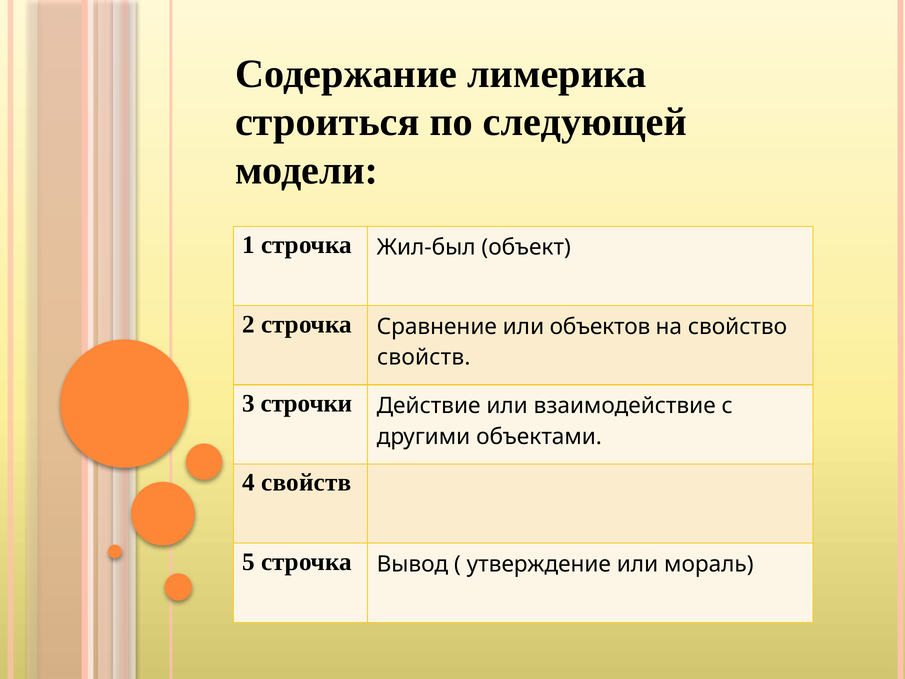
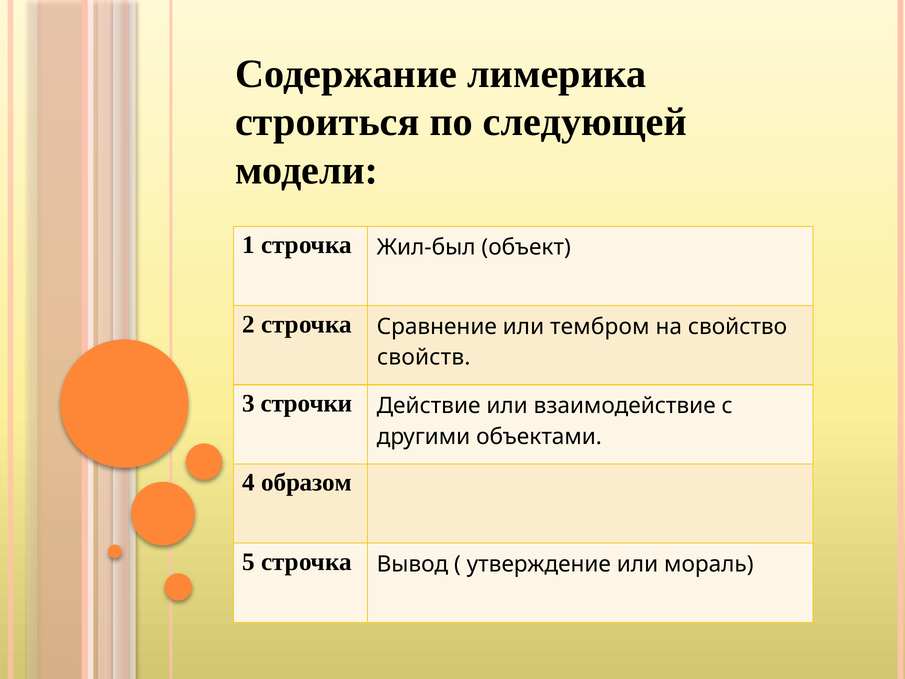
объектов: объектов -> тембром (600, 327)
4 свойств: свойств -> образом (307, 482)
